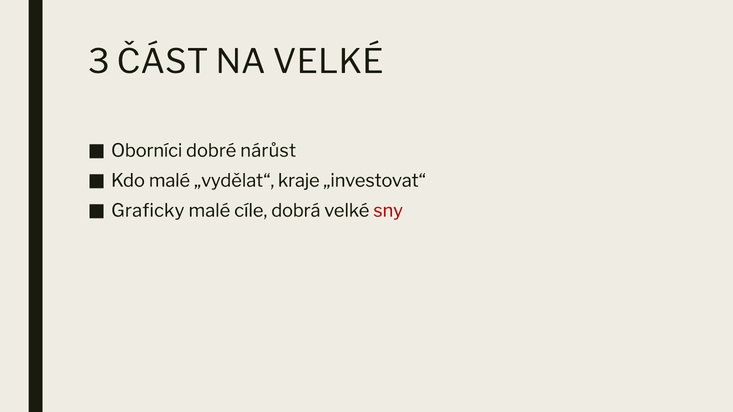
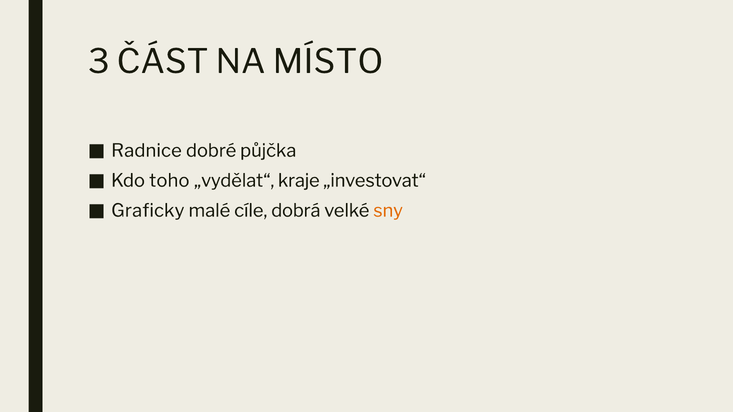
NA VELKÉ: VELKÉ -> MÍSTO (328, 62)
Oborníci: Oborníci -> Radnice (146, 151)
nárůst: nárůst -> půjčka (268, 151)
Kdo malé: malé -> toho (169, 181)
sny colour: red -> orange (388, 211)
